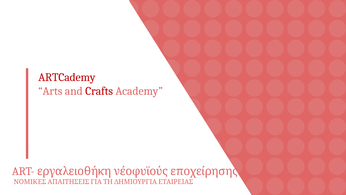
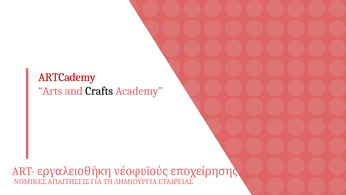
Crafts colour: red -> black (99, 91)
